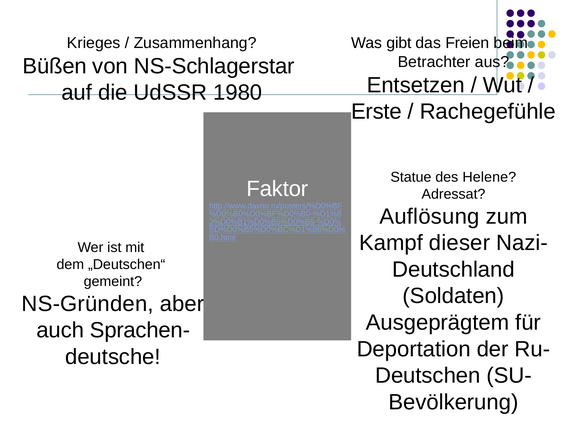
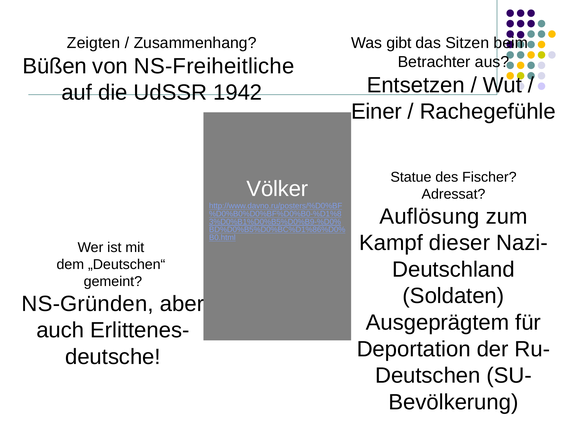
Krieges: Krieges -> Zeigten (94, 43)
Freien: Freien -> Sitzen (467, 43)
NS-Schlagerstar: NS-Schlagerstar -> NS-Freiheitliche (214, 66)
1980: 1980 -> 1942 (238, 93)
Erste: Erste -> Einer (376, 112)
Helene: Helene -> Fischer (489, 177)
Faktor: Faktor -> Völker (277, 189)
Sprachen-: Sprachen- -> Erlittenes- (140, 330)
